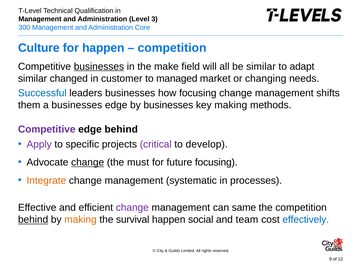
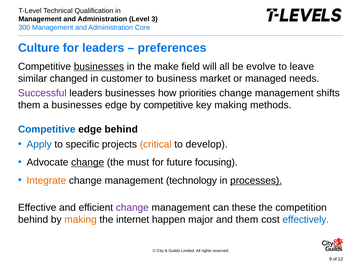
for happen: happen -> leaders (103, 48)
competition: competition -> preferences (172, 48)
be similar: similar -> evolve (261, 66)
adapt: adapt -> leave (302, 66)
managed: managed -> business (177, 78)
changing: changing -> managed (266, 78)
Successful colour: blue -> purple (42, 93)
how focusing: focusing -> priorities (198, 93)
by businesses: businesses -> competitive (168, 105)
Competitive colour: purple -> blue (47, 129)
Apply colour: purple -> blue (39, 144)
critical colour: purple -> orange (156, 144)
systematic: systematic -> technology (191, 180)
processes underline: none -> present (256, 180)
same: same -> these (244, 207)
behind underline: present -> none (33, 219)
survival: survival -> internet (133, 219)
social: social -> major (201, 219)
and team: team -> them (247, 219)
